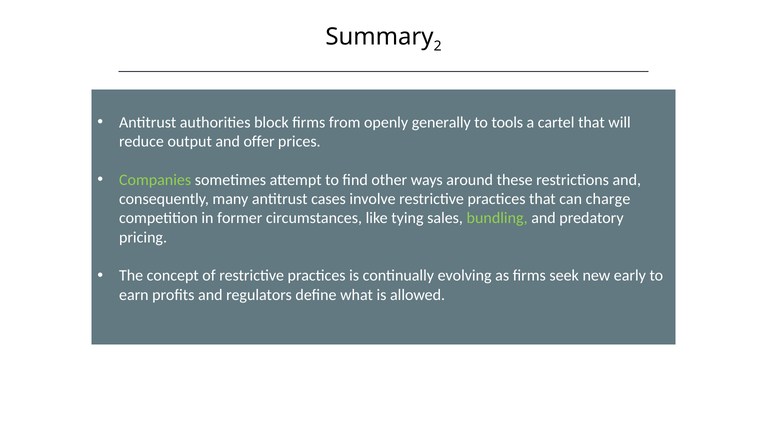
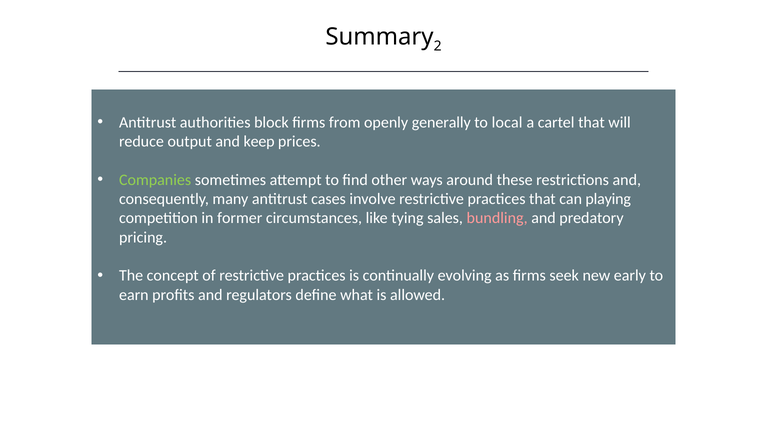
tools: tools -> local (507, 123)
offer: offer -> keep (259, 142)
charge: charge -> playing (608, 199)
bundling colour: light green -> pink (497, 218)
